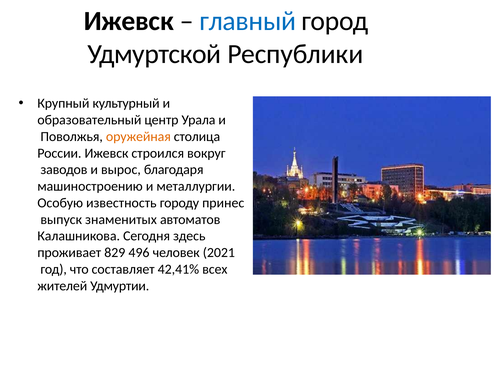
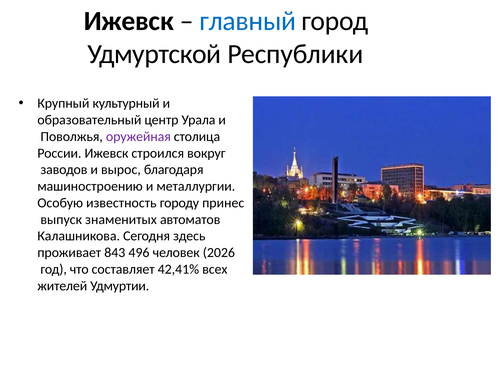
оружейная colour: orange -> purple (138, 137)
829: 829 -> 843 (115, 253)
2021: 2021 -> 2026 (219, 253)
